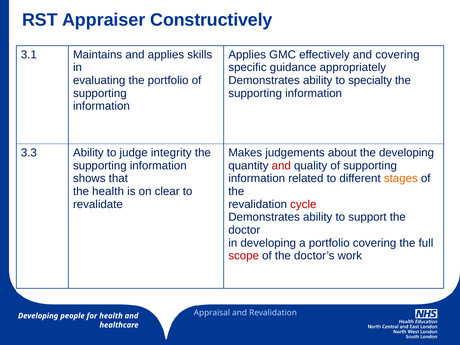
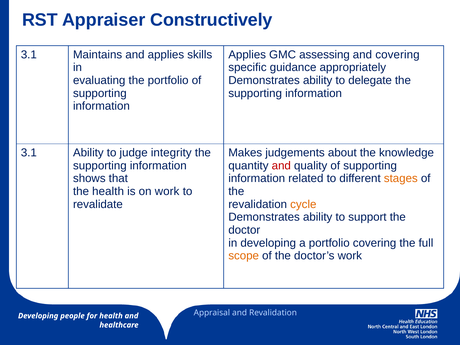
effectively: effectively -> assessing (324, 55)
specialty: specialty -> delegate (370, 80)
3.3: 3.3 -> 3.1 (29, 153)
the developing: developing -> knowledge (406, 153)
on clear: clear -> work (167, 191)
cycle colour: red -> orange (303, 204)
scope colour: red -> orange (244, 256)
